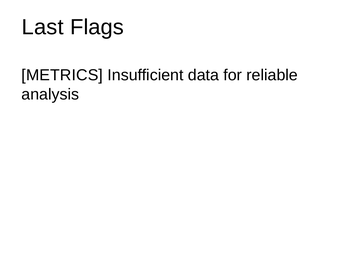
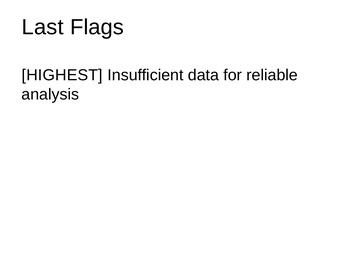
METRICS: METRICS -> HIGHEST (62, 75)
